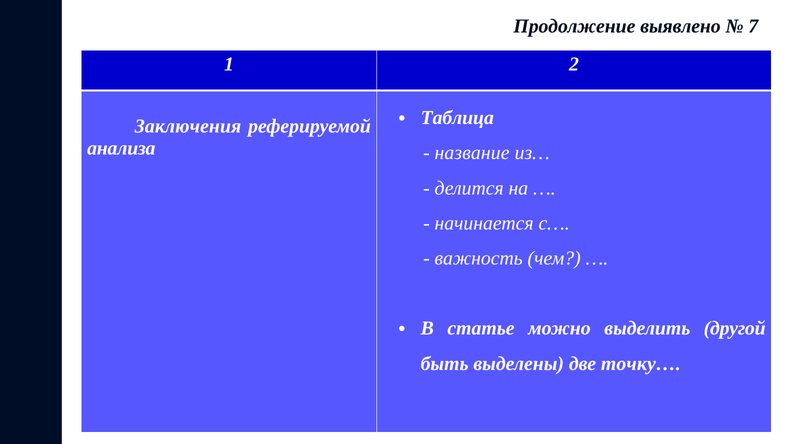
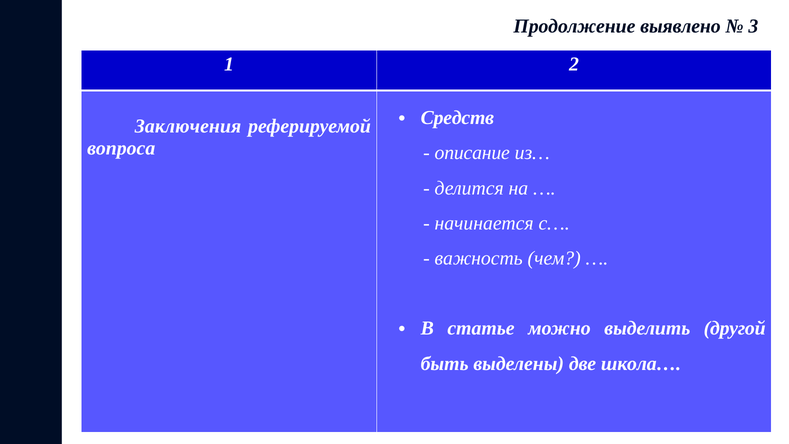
7: 7 -> 3 (753, 26)
Таблица: Таблица -> Средств (457, 118)
анализа: анализа -> вопроса (121, 148)
название: название -> описание (472, 153)
точку…: точку… -> школа… (641, 363)
